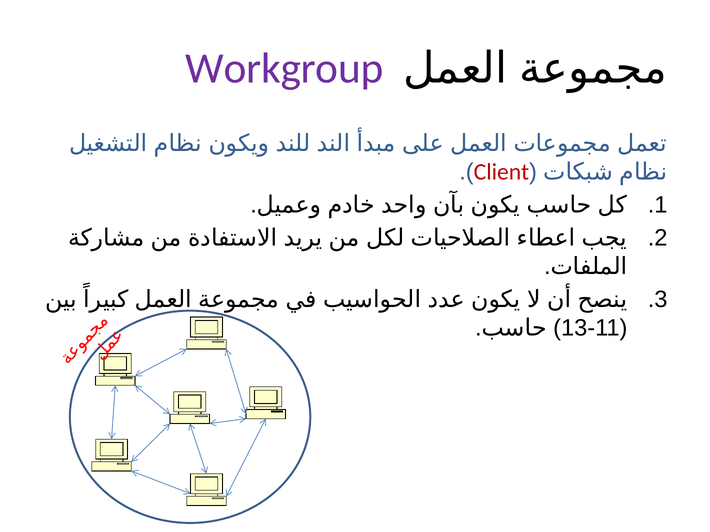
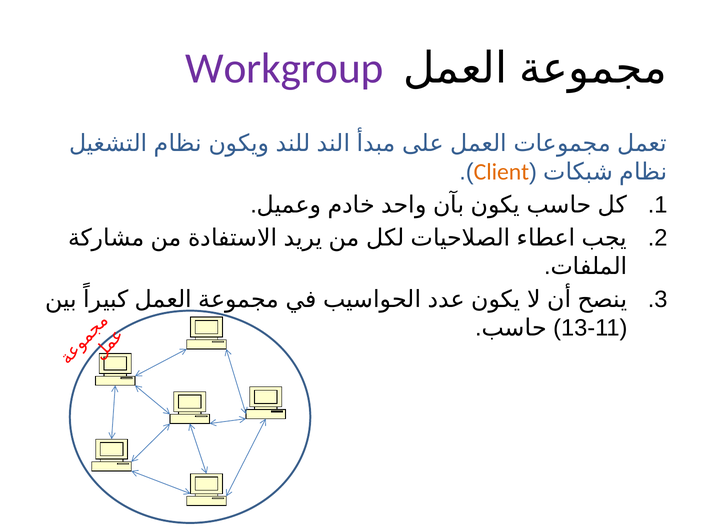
Client colour: red -> orange (501, 172)
